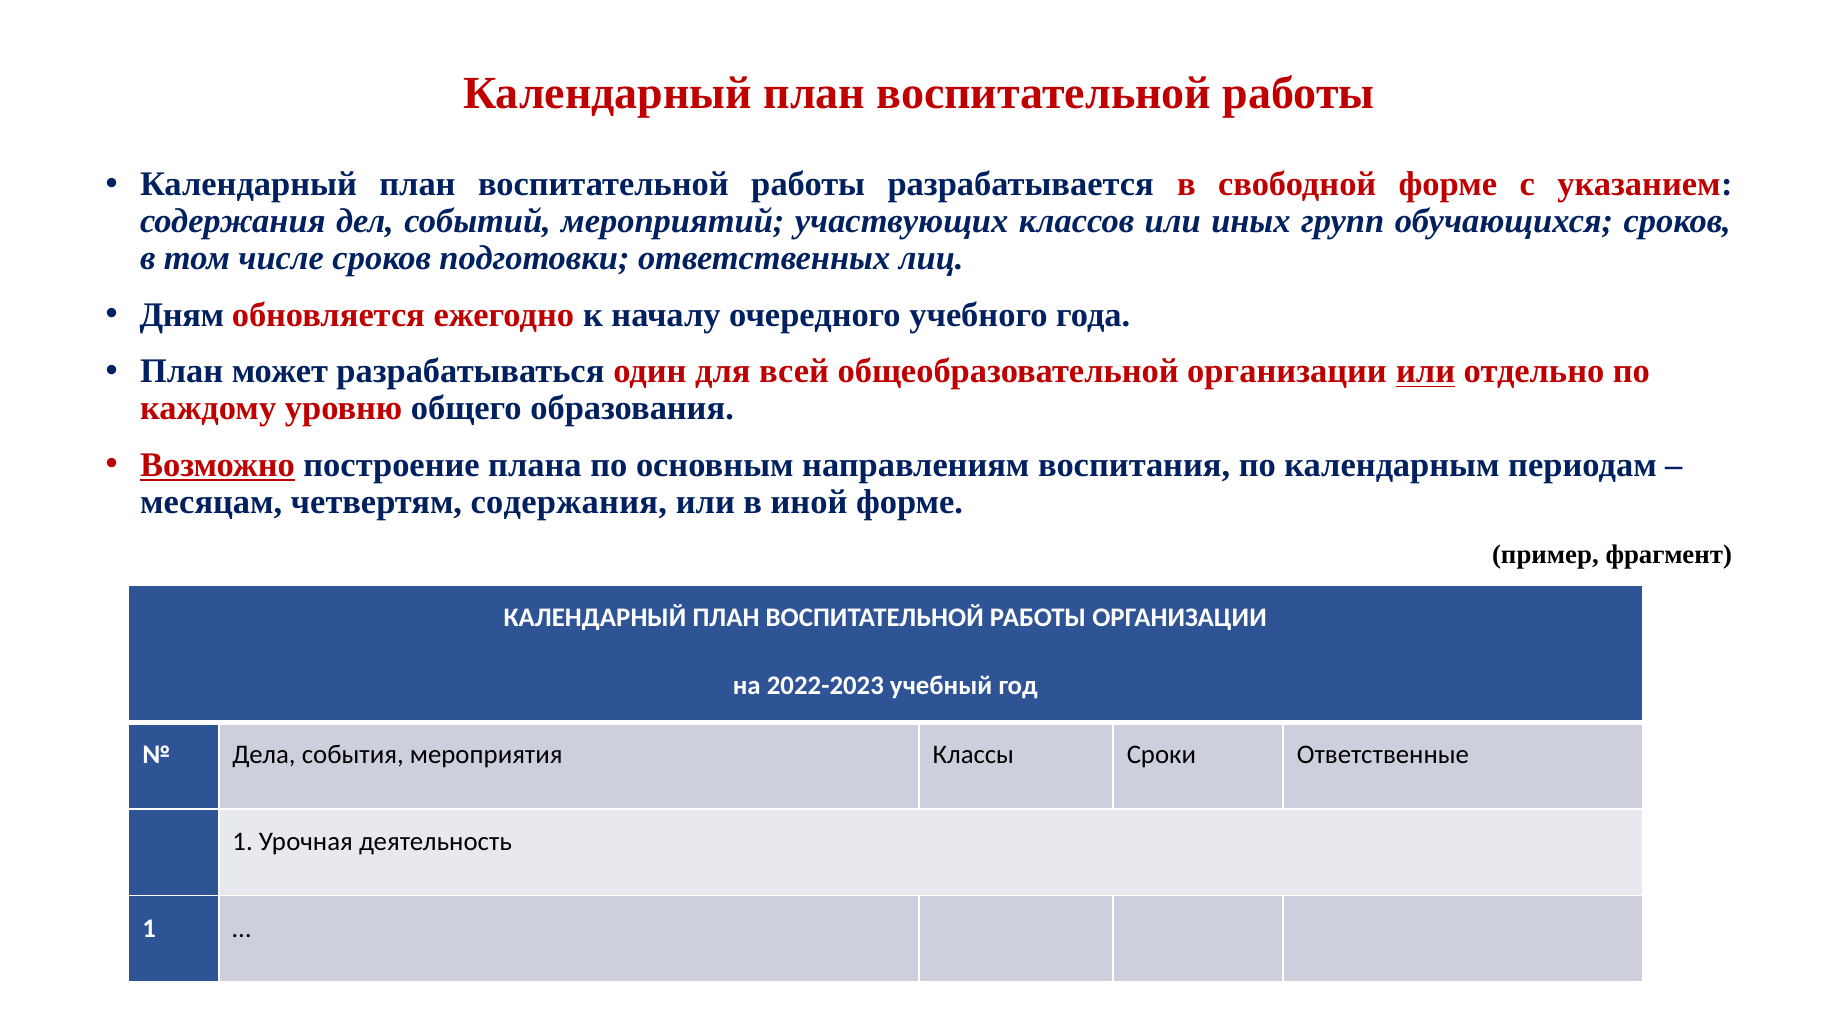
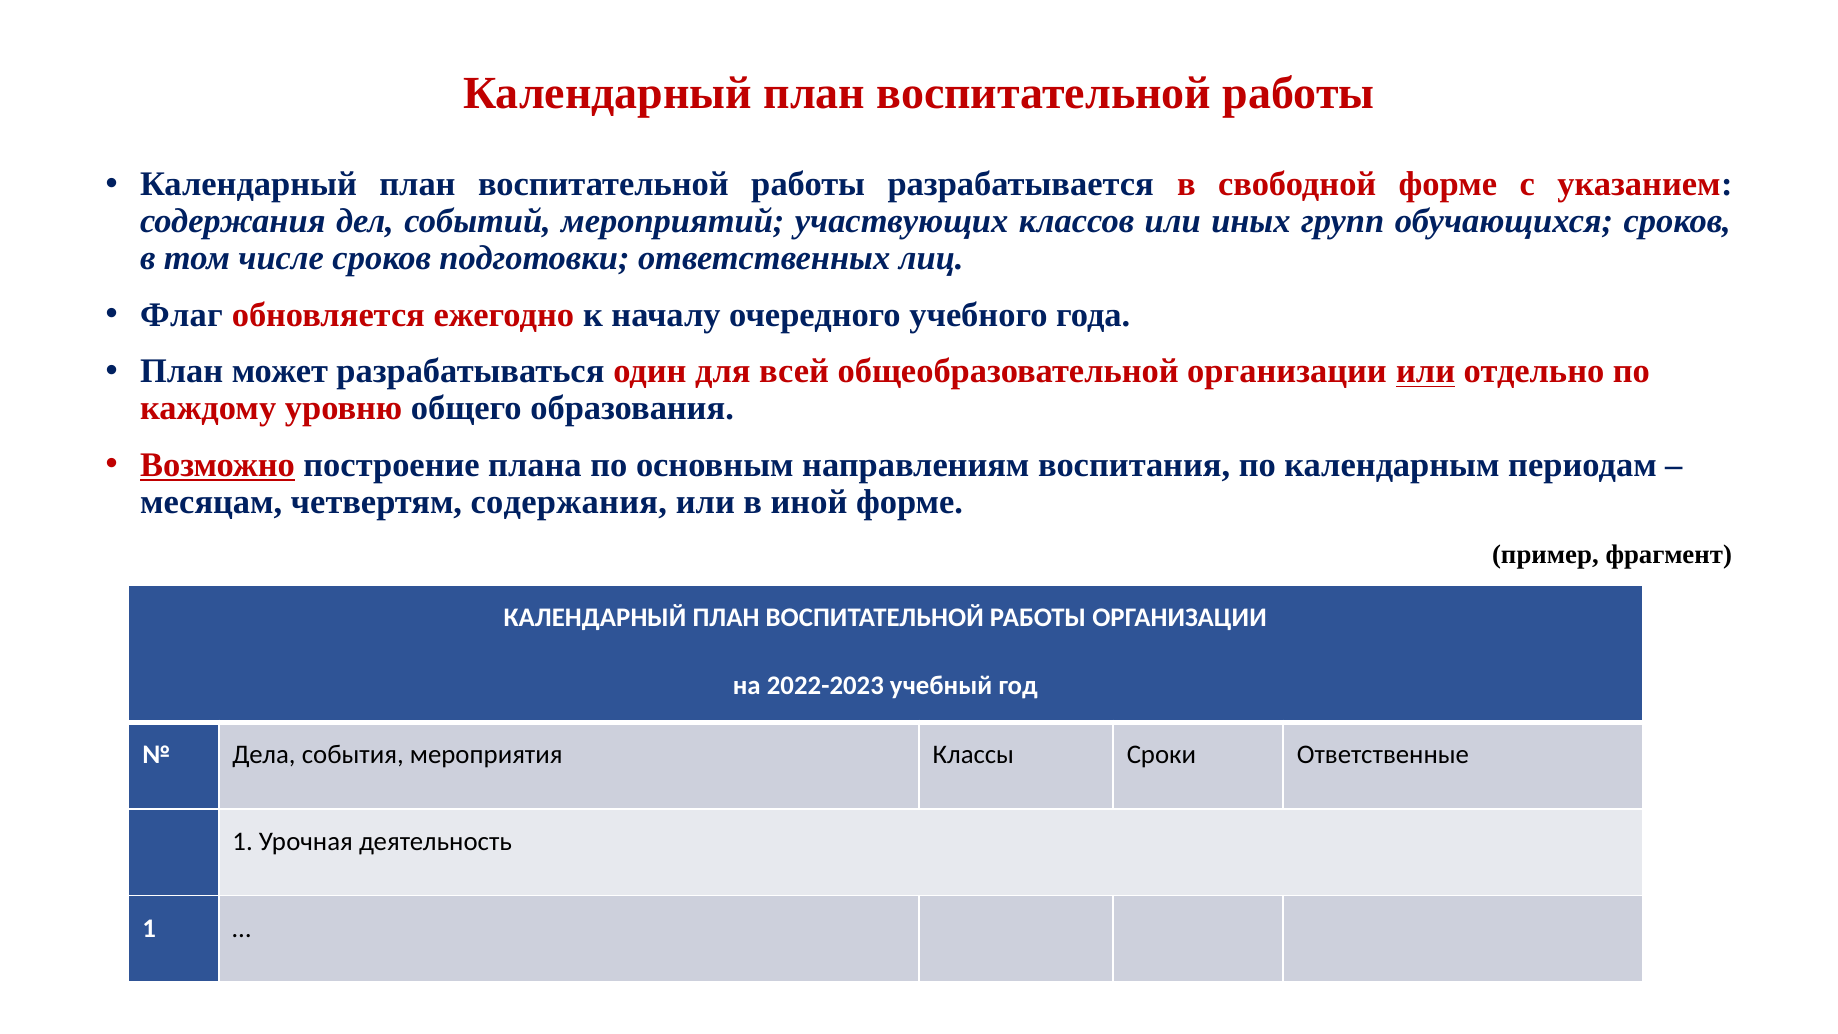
Дням: Дням -> Флаг (181, 315)
